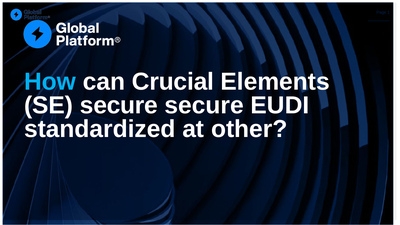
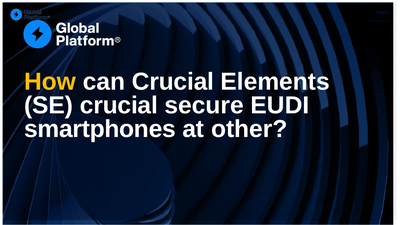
How colour: light blue -> yellow (50, 82)
SE secure: secure -> crucial (119, 105)
standardized: standardized -> smartphones (100, 129)
